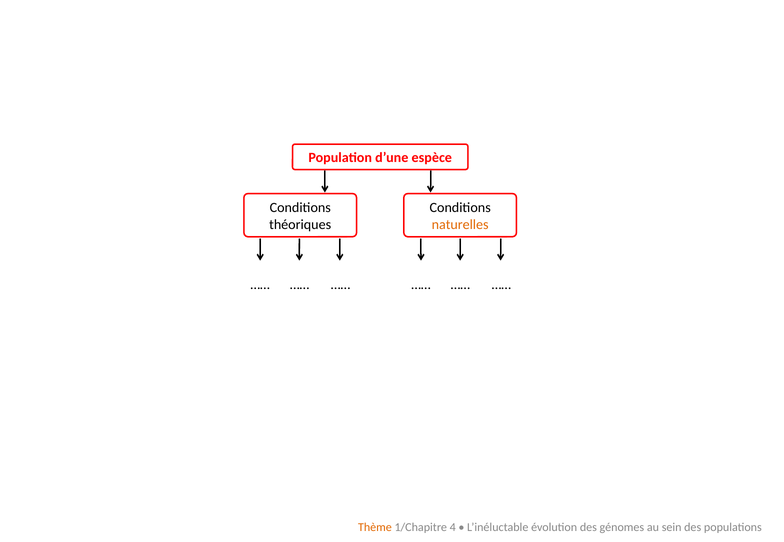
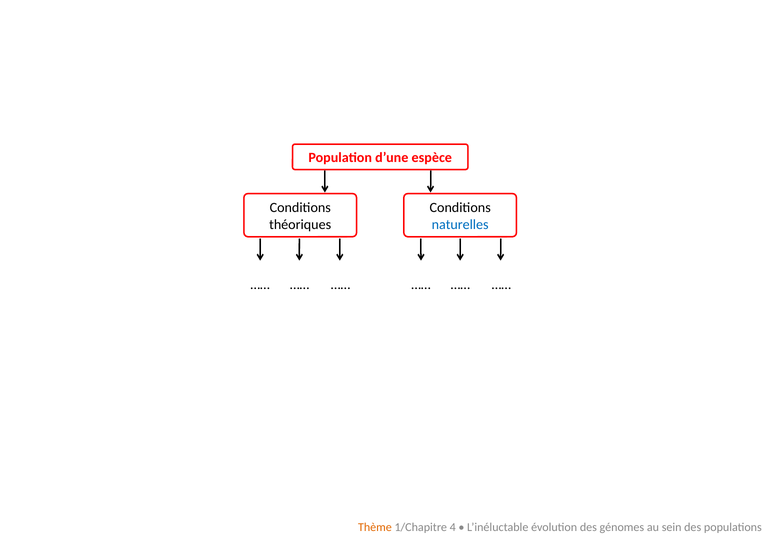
naturelles colour: orange -> blue (460, 225)
